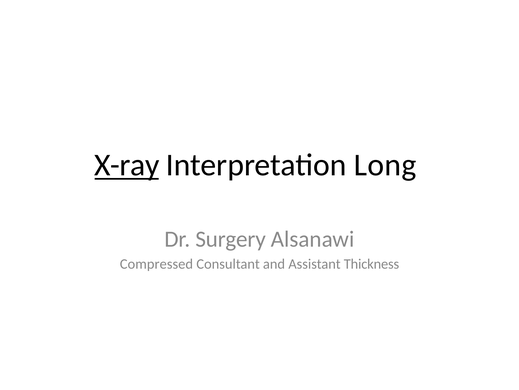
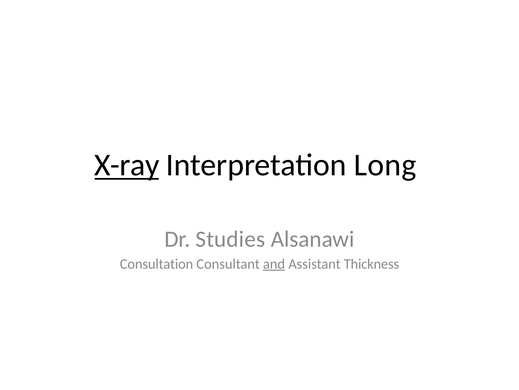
Surgery: Surgery -> Studies (230, 239)
Compressed: Compressed -> Consultation (157, 263)
and underline: none -> present (274, 263)
